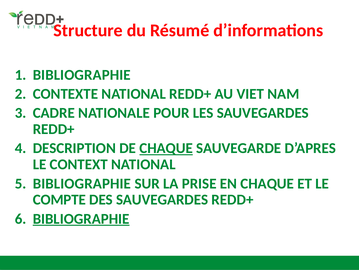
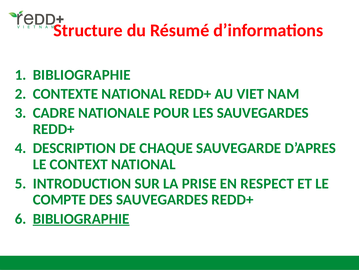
CHAQUE underline: present -> none (166, 148)
BIBLIOGRAPHIE: BIBLIOGRAPHIE -> INTRODUCTION (82, 183)
EN CHAQUE: CHAQUE -> RESPECT (267, 183)
